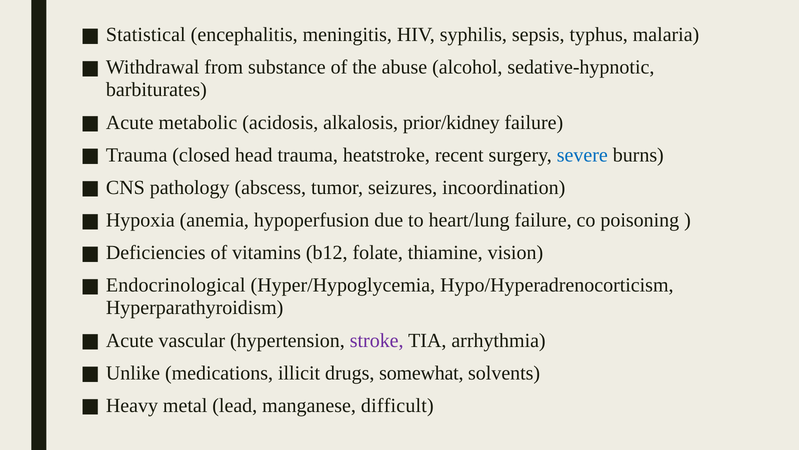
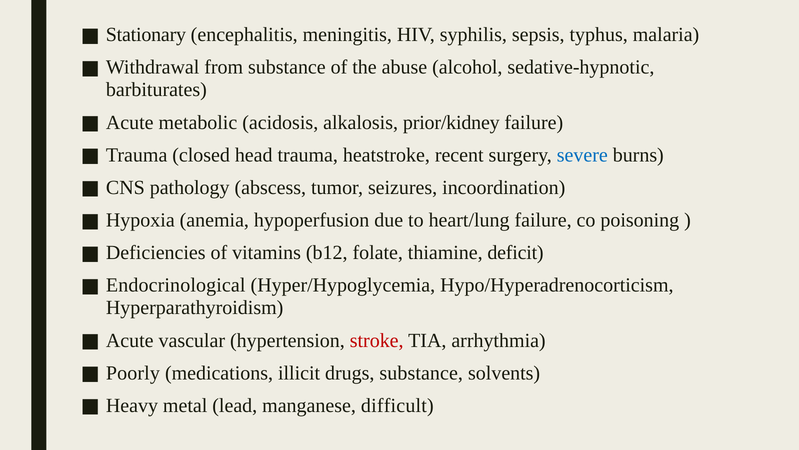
Statistical: Statistical -> Stationary (146, 35)
vision: vision -> deficit (516, 252)
stroke colour: purple -> red (377, 340)
Unlike: Unlike -> Poorly (133, 373)
drugs somewhat: somewhat -> substance (421, 373)
